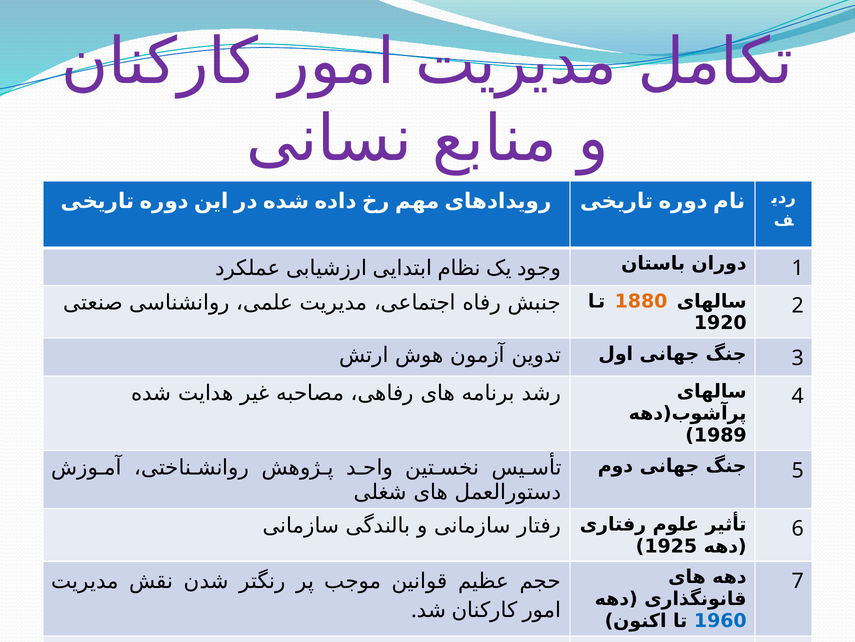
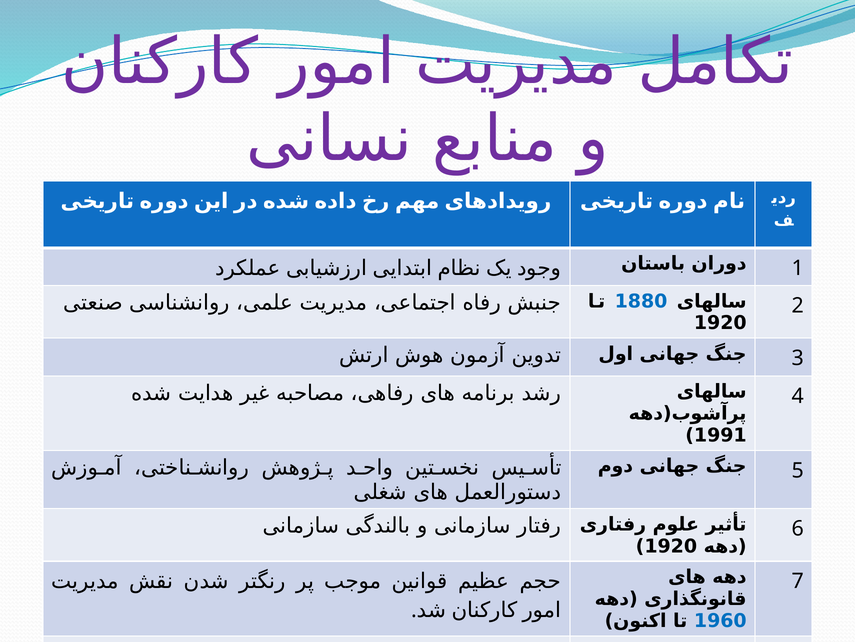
1880 colour: orange -> blue (641, 301)
1989: 1989 -> 1991 (720, 435)
1925: 1925 -> 1920 (671, 546)
